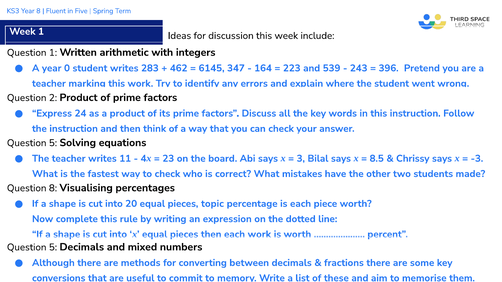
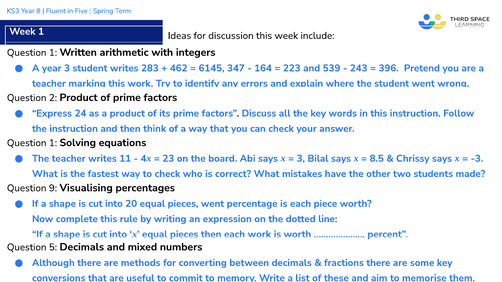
year 0: 0 -> 3 (67, 68)
5: 5 -> 1 (53, 143)
Question 8: 8 -> 9 (53, 188)
pieces topic: topic -> went (213, 204)
